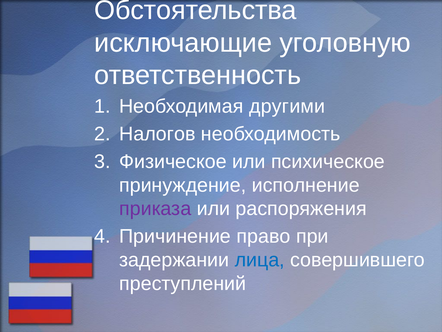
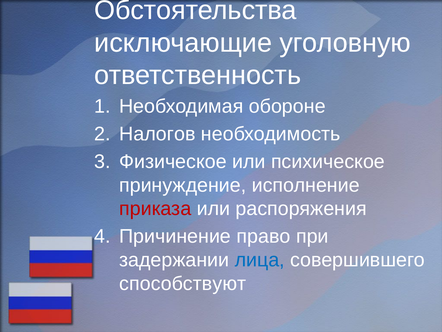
другими: другими -> обороне (287, 106)
приказа colour: purple -> red (155, 208)
преступлений: преступлений -> способствуют (183, 283)
